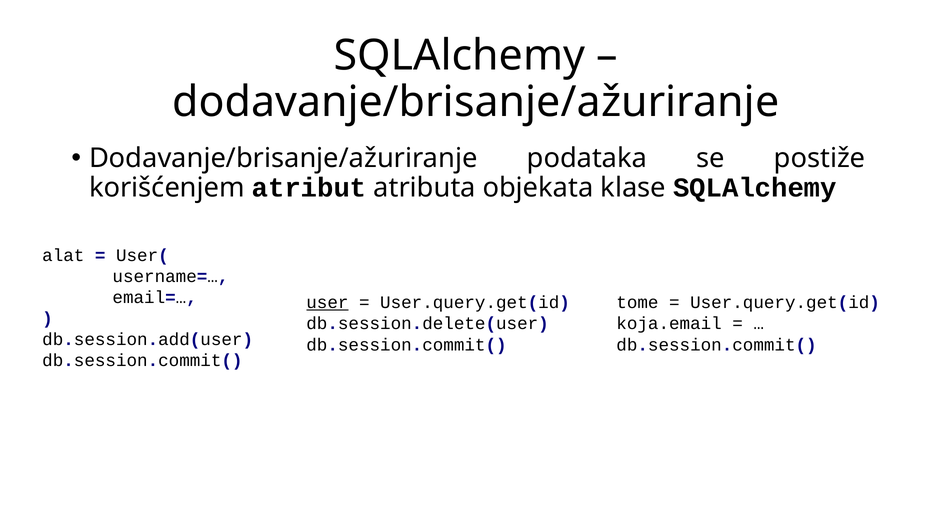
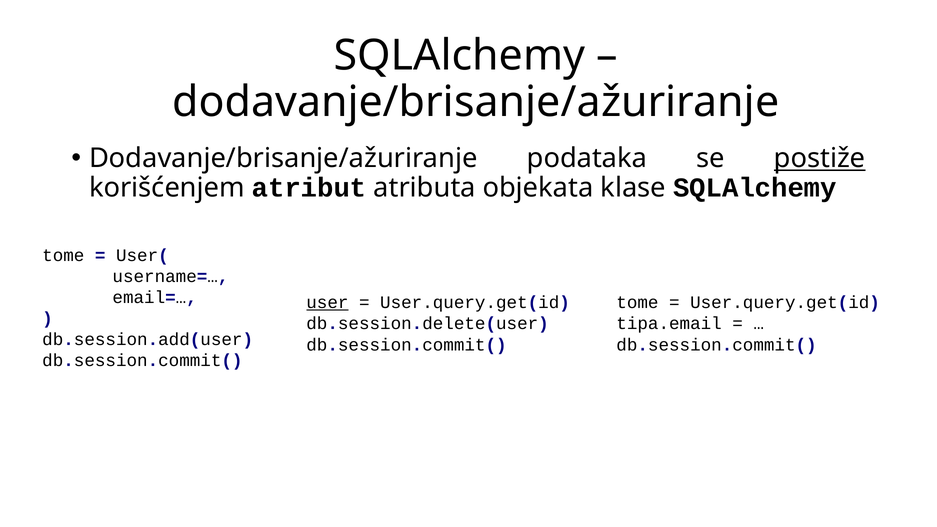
postiže underline: none -> present (820, 158)
alat: alat -> tome (63, 255)
koja.email: koja.email -> tipa.email (669, 324)
